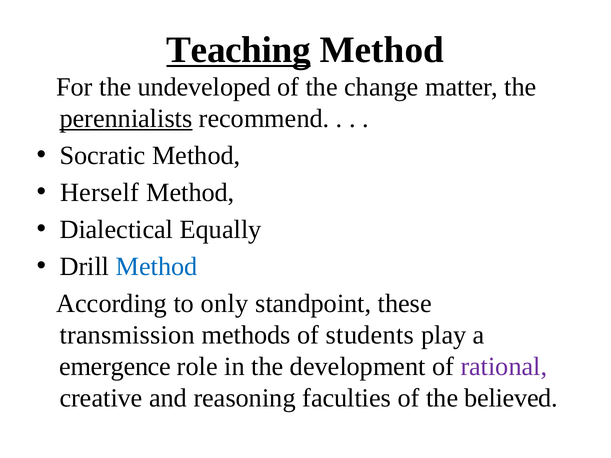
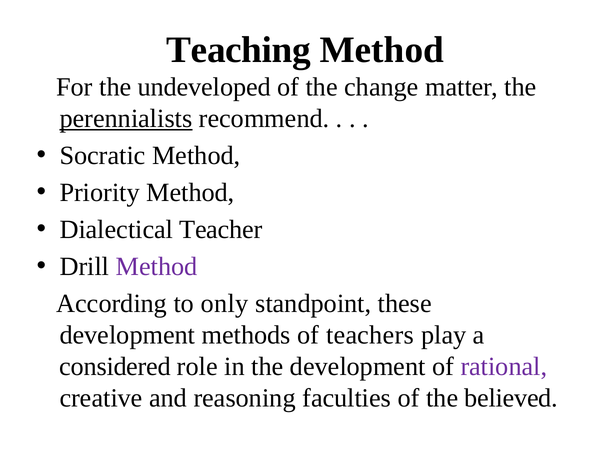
Teaching underline: present -> none (239, 50)
Herself: Herself -> Priority (100, 193)
Equally: Equally -> Teacher (221, 230)
Method colour: blue -> purple (157, 267)
transmission: transmission -> development (127, 335)
students: students -> teachers (370, 335)
emergence: emergence -> considered (115, 367)
